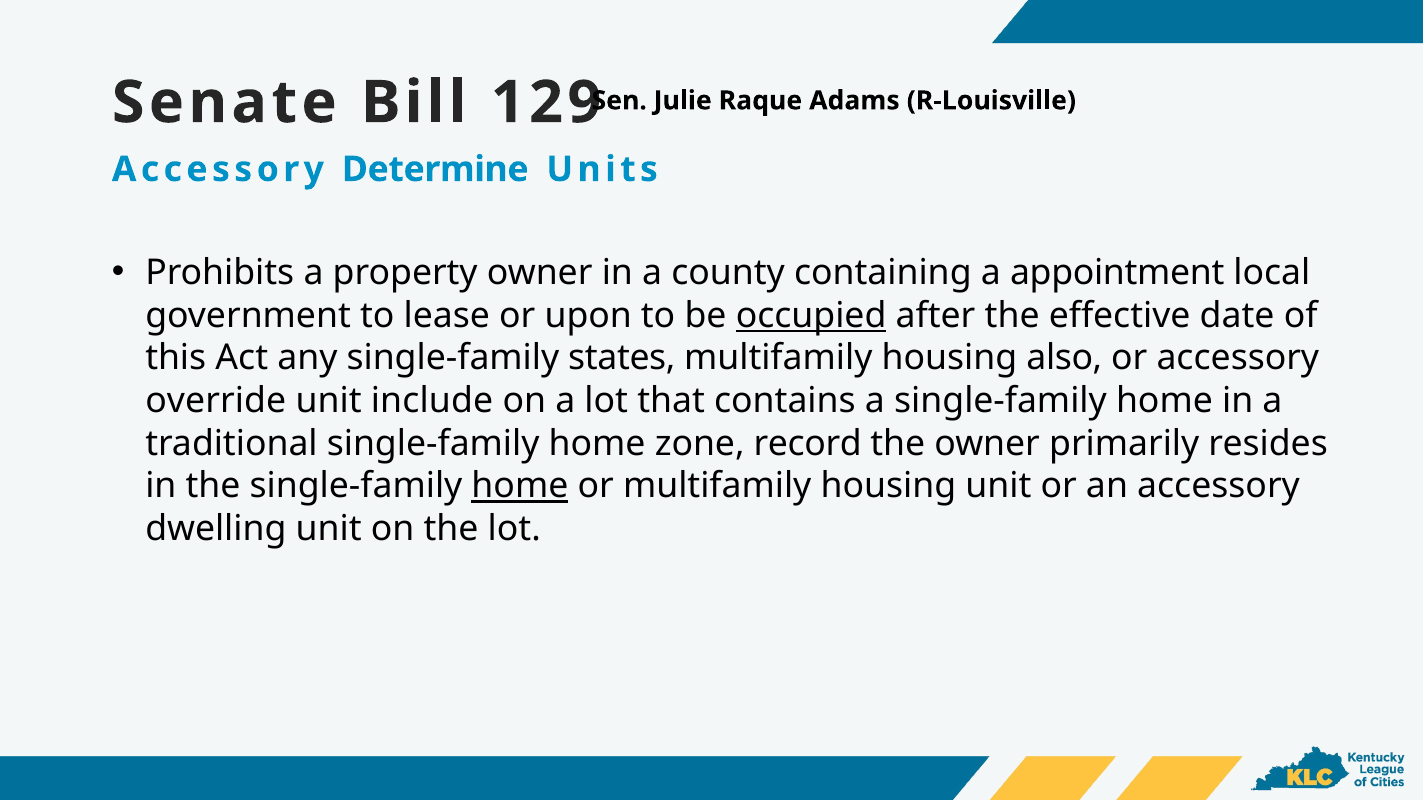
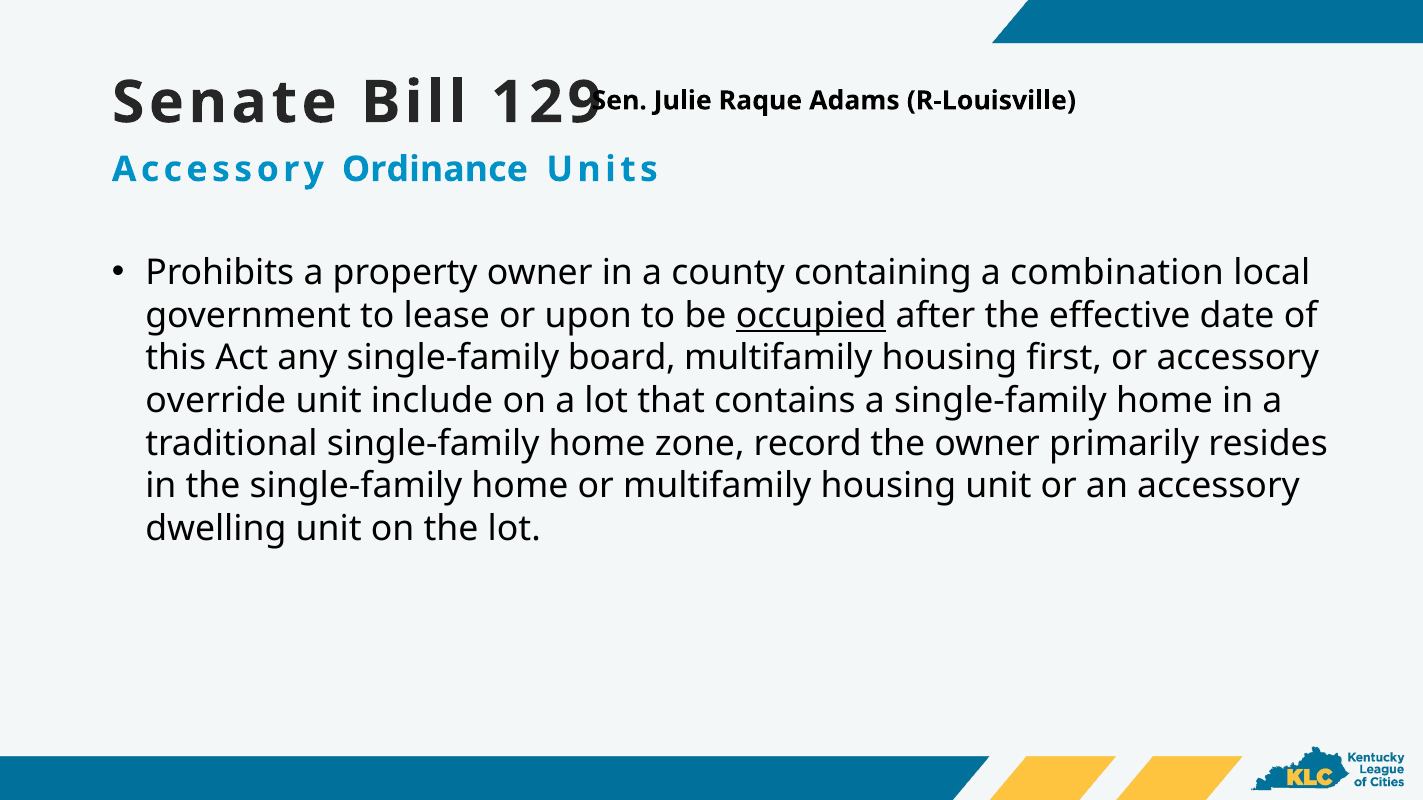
Determine: Determine -> Ordinance (435, 169)
appointment: appointment -> combination (1117, 273)
states: states -> board (622, 358)
also: also -> first (1064, 358)
home underline: present -> none (520, 486)
